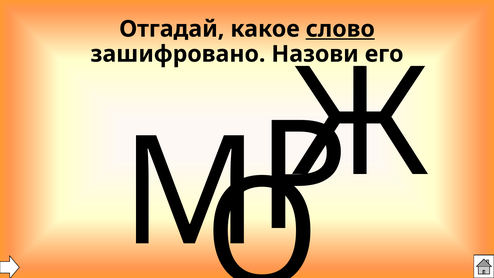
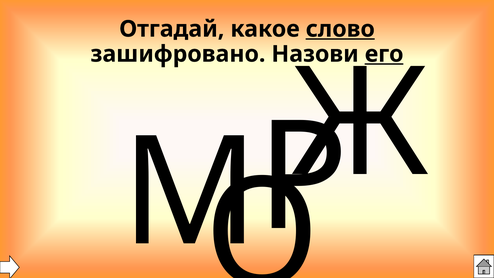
его underline: none -> present (384, 54)
